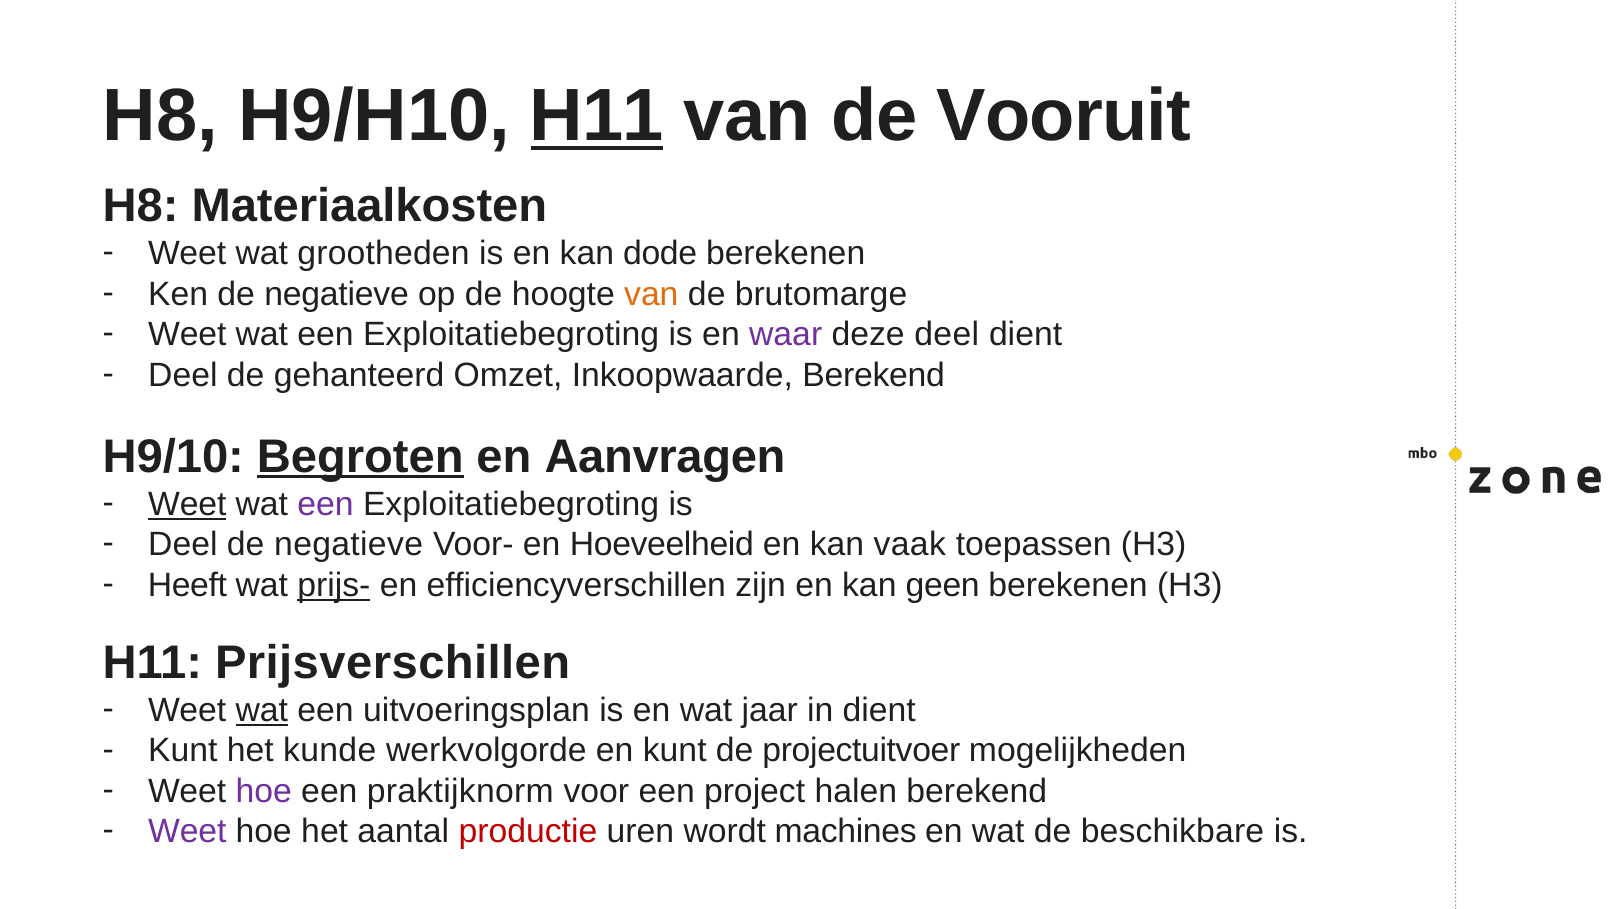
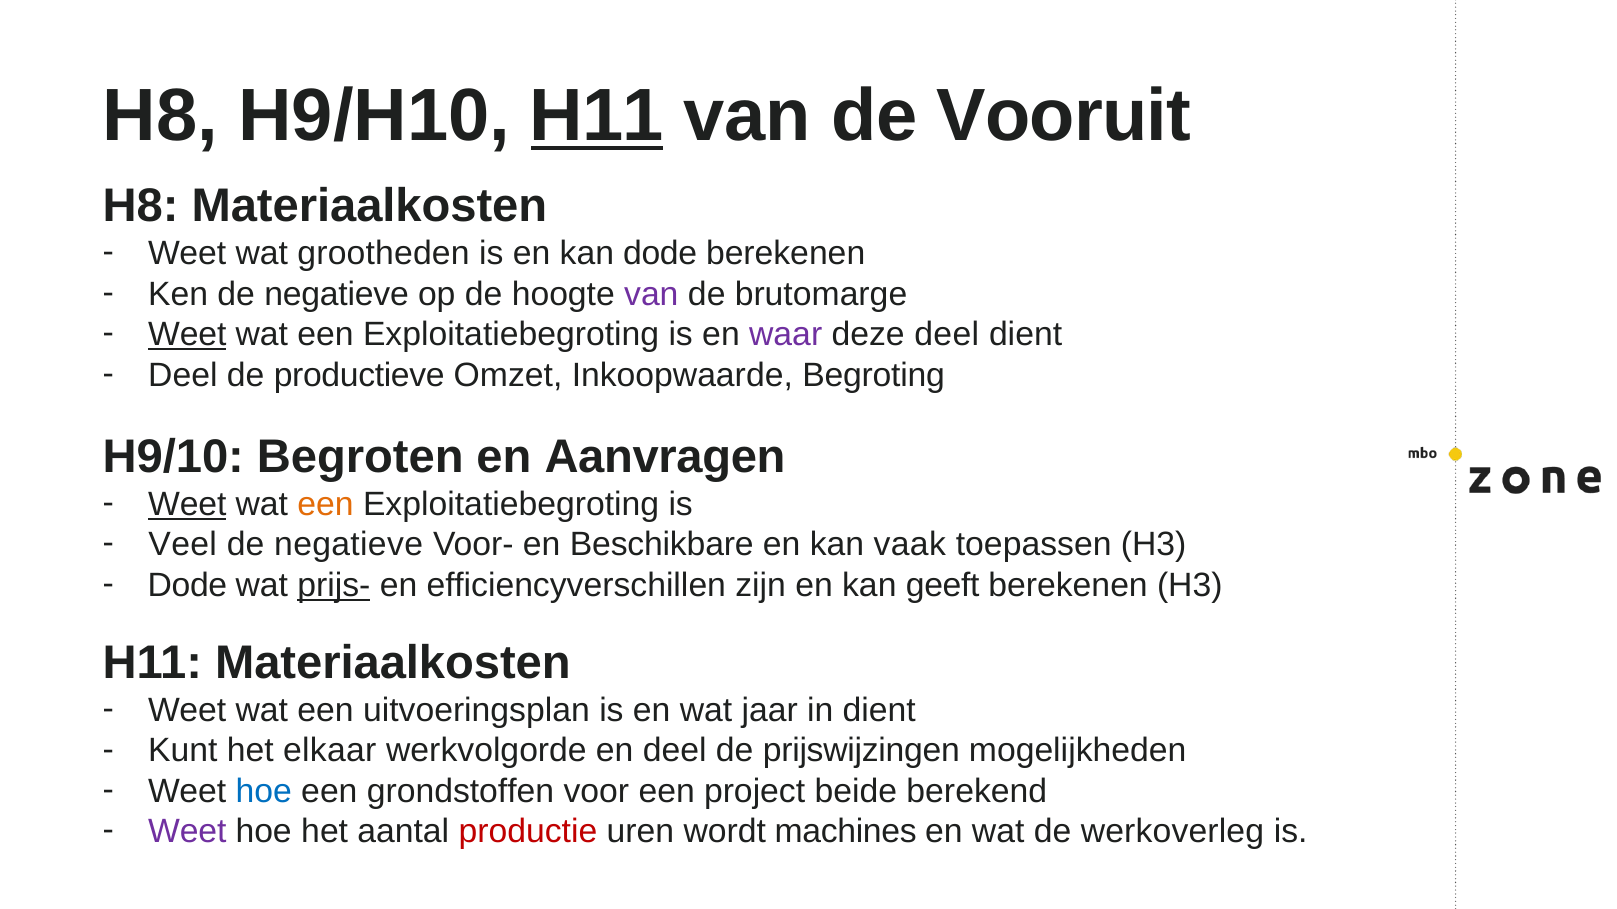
van colour: orange -> purple (651, 294)
Weet underline: none -> present (187, 335)
gehanteerd: gehanteerd -> productieve (359, 375)
Inkoopwaarde Berekend: Berekend -> Begroting (874, 375)
Begroten underline: present -> none (360, 457)
een colour: purple -> orange (326, 504)
Deel: Deel -> Veel (183, 545)
Hoeveelheid: Hoeveelheid -> Beschikbare (662, 545)
Heeft: Heeft -> Dode (187, 585)
geen: geen -> geeft (943, 585)
H11 Prijsverschillen: Prijsverschillen -> Materiaalkosten (393, 663)
wat underline: present -> none (262, 711)
kunde: kunde -> elkaar (330, 751)
en kunt: kunt -> deel (675, 751)
projectuitvoer: projectuitvoer -> prijswijzingen (861, 751)
hoe colour: purple -> blue (264, 792)
praktijknorm: praktijknorm -> grondstoffen (460, 792)
halen: halen -> beide (856, 792)
beschikbare: beschikbare -> werkoverleg (1172, 832)
